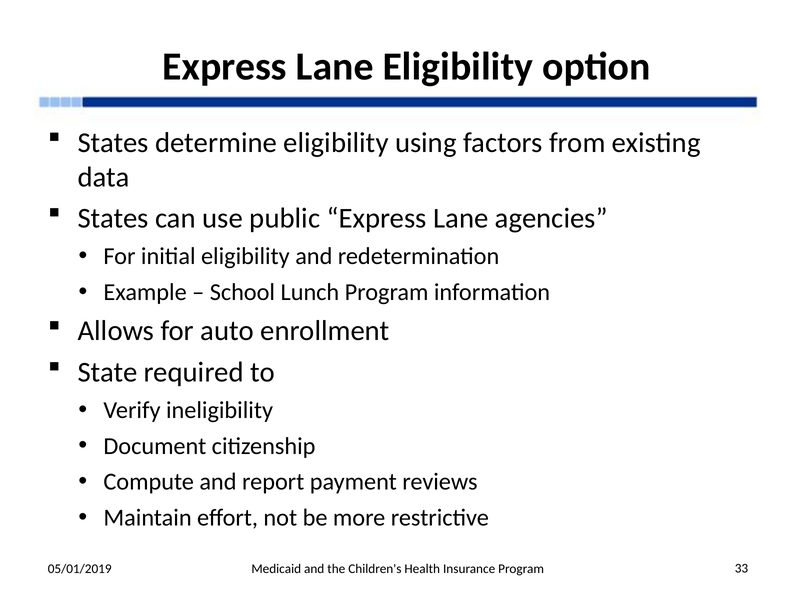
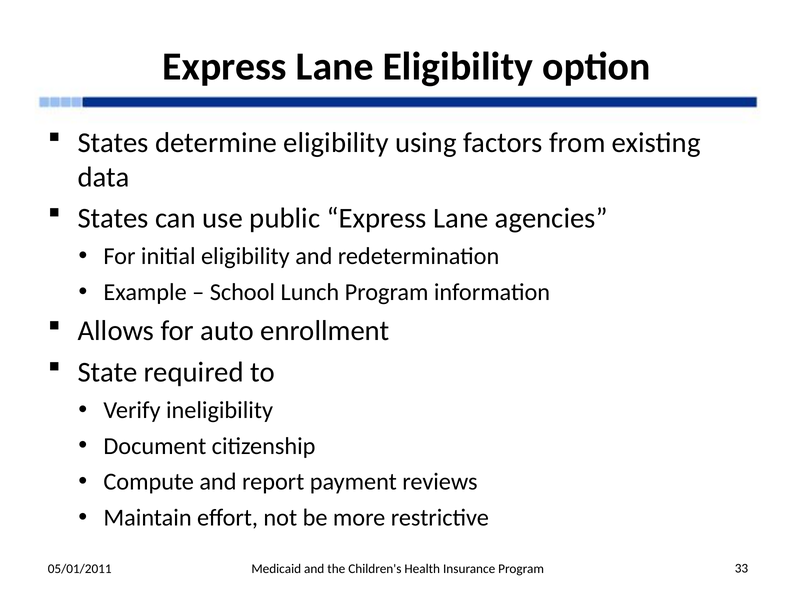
05/01/2019: 05/01/2019 -> 05/01/2011 (80, 569)
